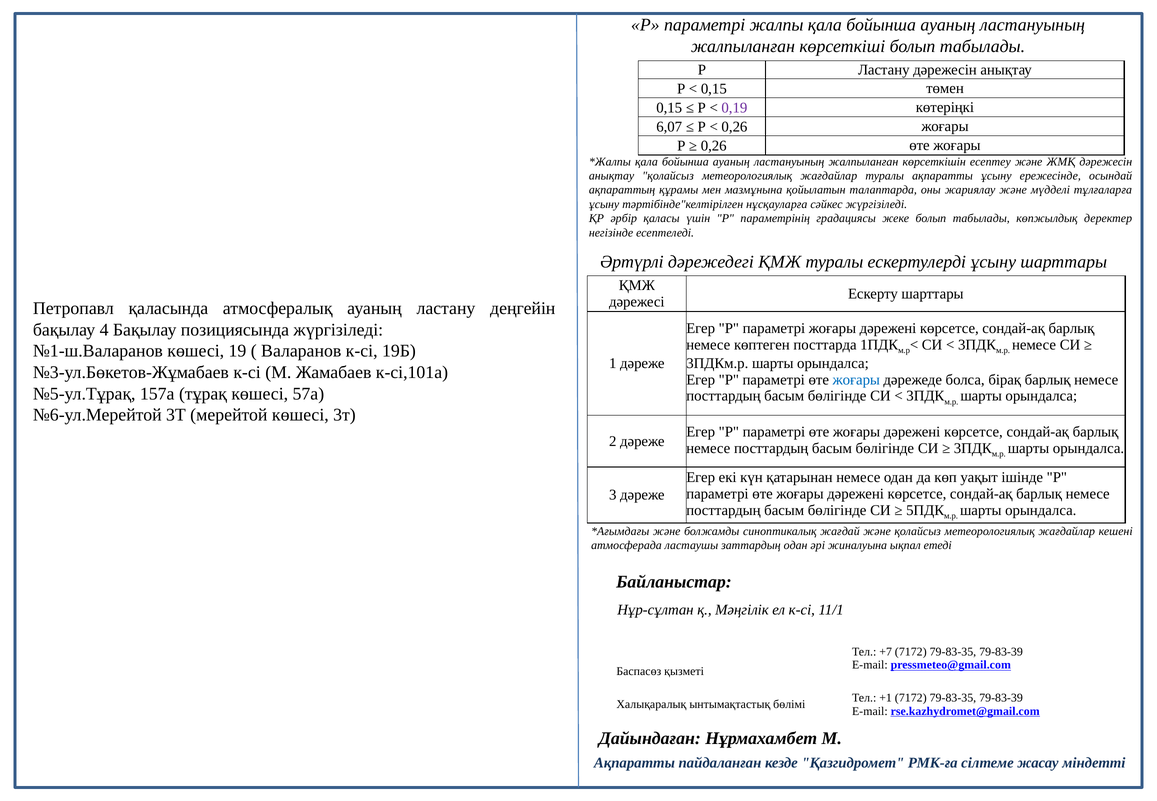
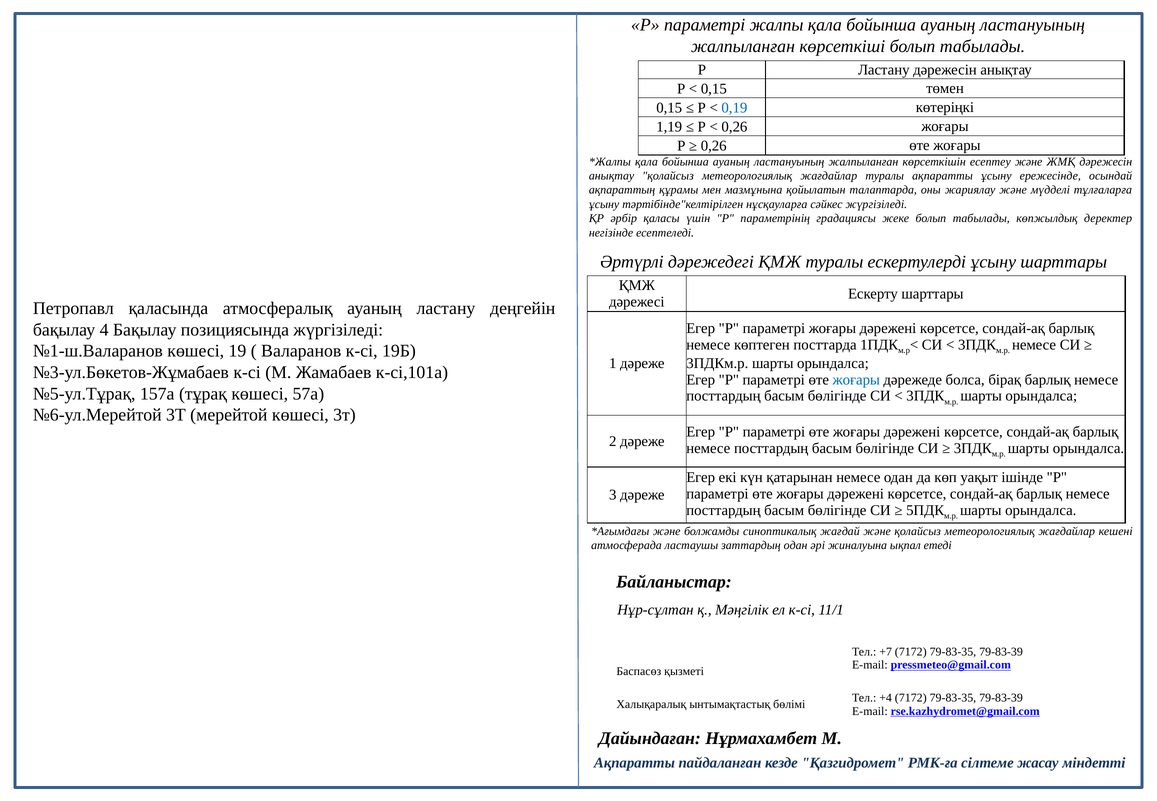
0,19 colour: purple -> blue (734, 108)
6,07: 6,07 -> 1,19 (669, 127)
+1: +1 -> +4 (886, 698)
